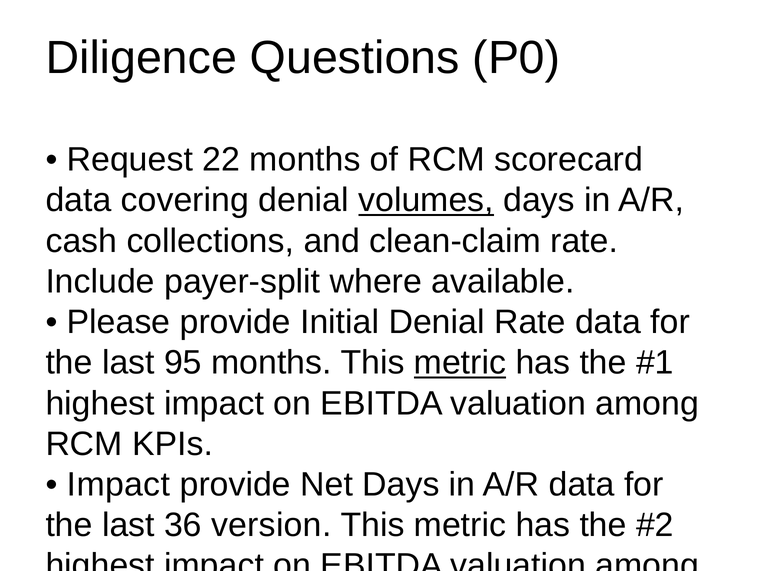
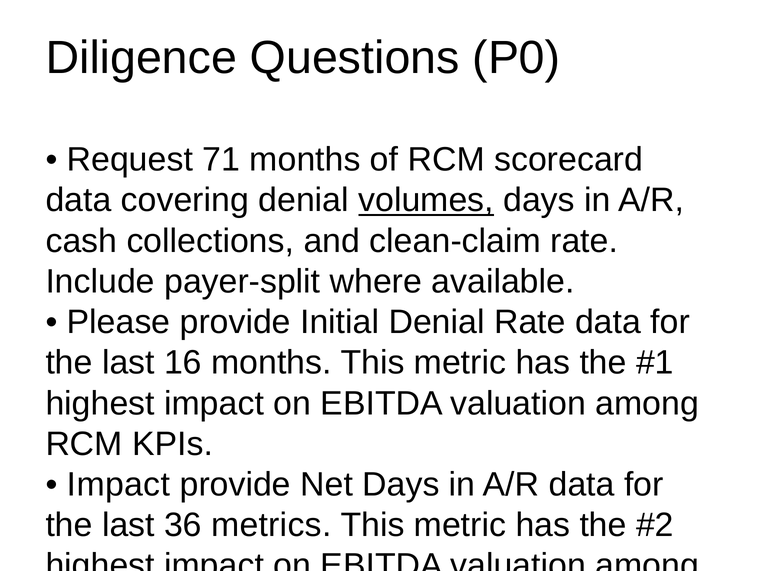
22: 22 -> 71 (221, 160)
95: 95 -> 16 (183, 363)
metric underline: present -> none (460, 363)
version: version -> metrics (271, 526)
